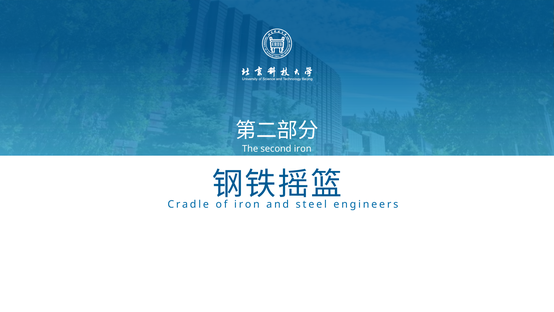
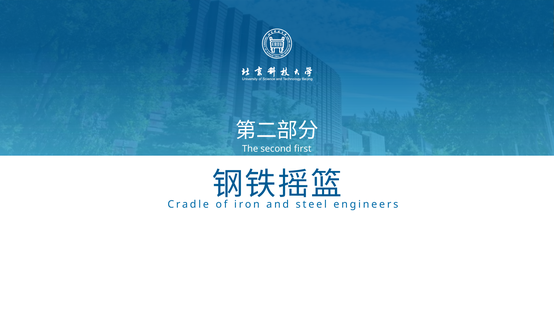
second iron: iron -> first (303, 149)
